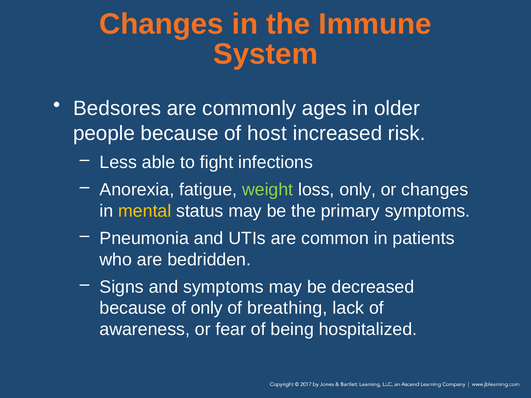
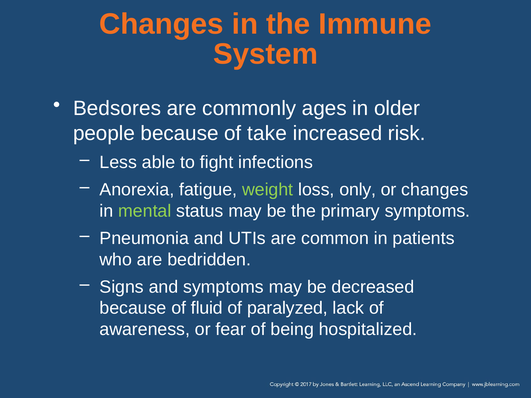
host: host -> take (267, 133)
mental colour: yellow -> light green (145, 211)
of only: only -> fluid (207, 308)
breathing: breathing -> paralyzed (287, 308)
